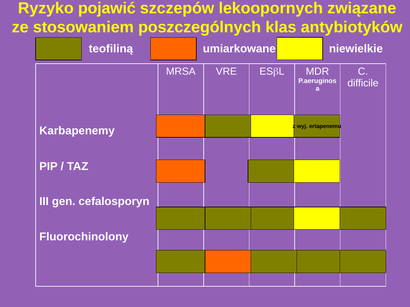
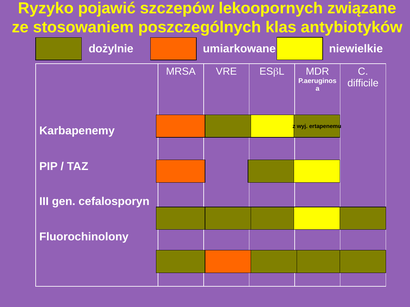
teofiliną: teofiliną -> dożylnie (111, 49)
